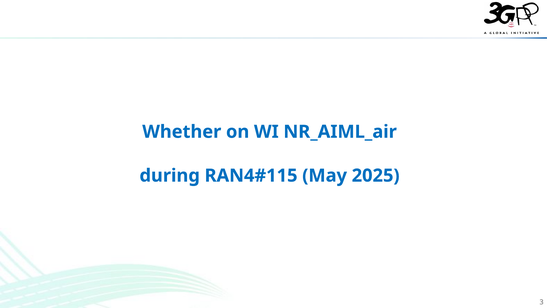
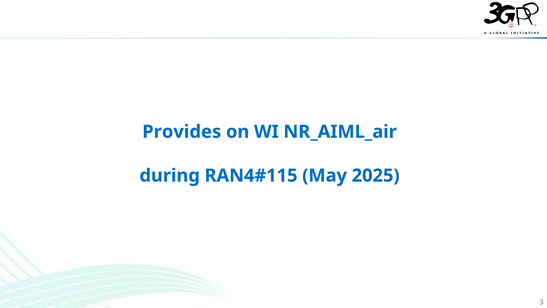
Whether: Whether -> Provides (182, 132)
